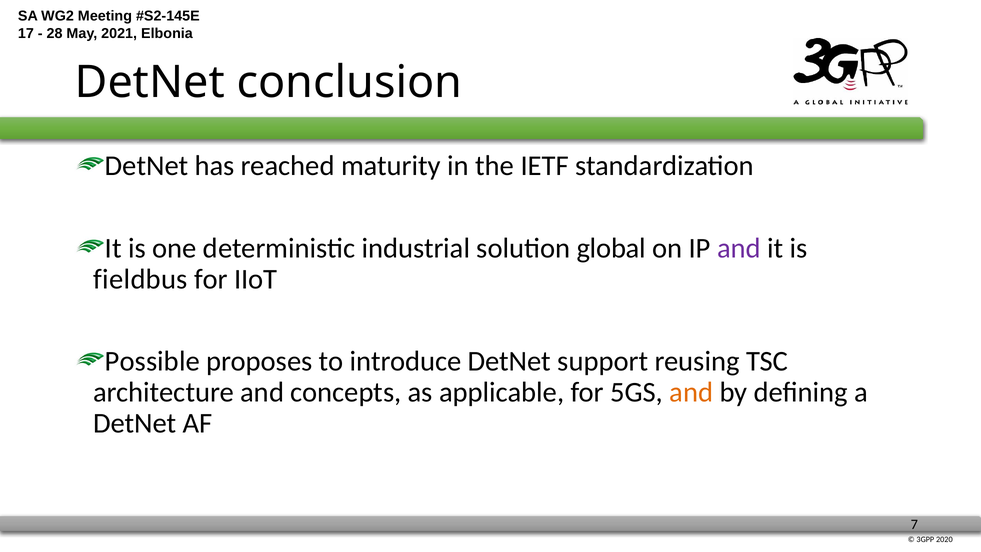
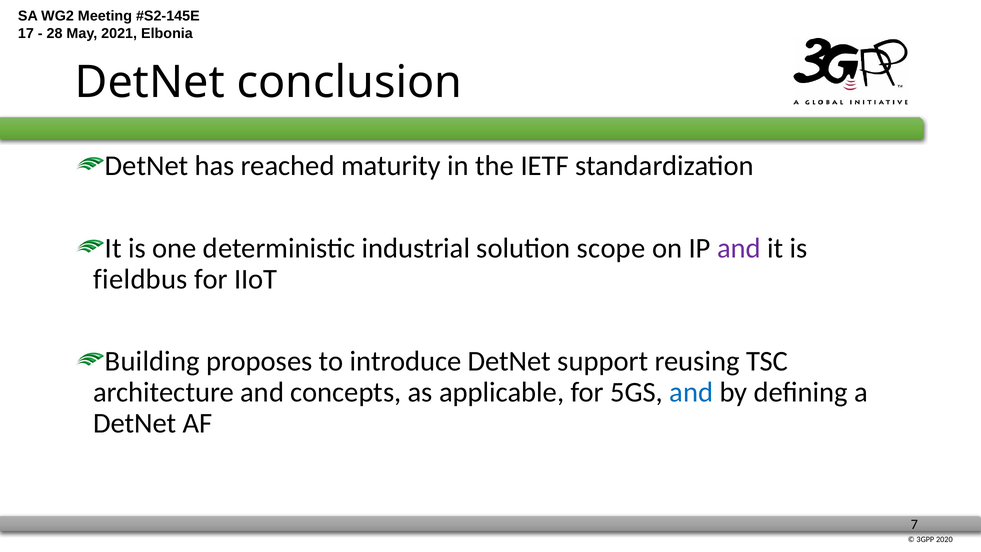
global: global -> scope (611, 248)
Possible: Possible -> Building (152, 361)
and colour: orange -> blue (691, 392)
